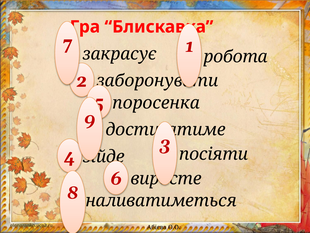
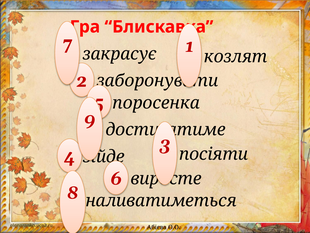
робота: робота -> козлят (236, 57)
